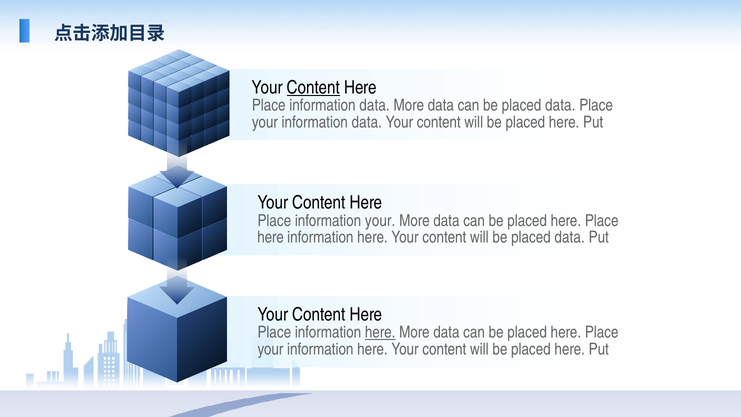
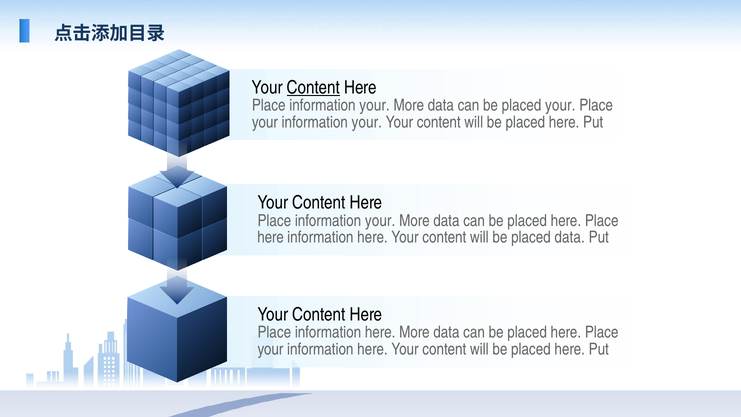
data: data -> your (375, 105)
can be placed data: data -> your (560, 105)
your information data: data -> your (367, 122)
here underline: present -> none (380, 332)
